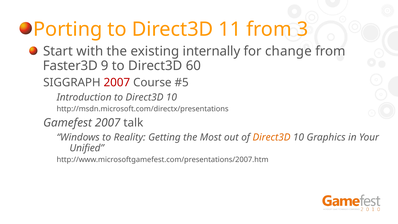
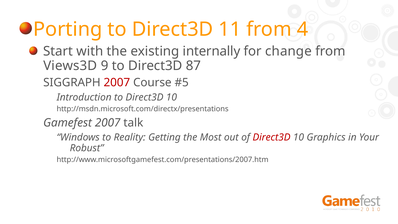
3: 3 -> 4 (303, 29)
Faster3D: Faster3D -> Views3D (70, 66)
60: 60 -> 87 (193, 66)
Direct3D colour: orange -> red (272, 137)
Unified: Unified -> Robust (87, 148)
